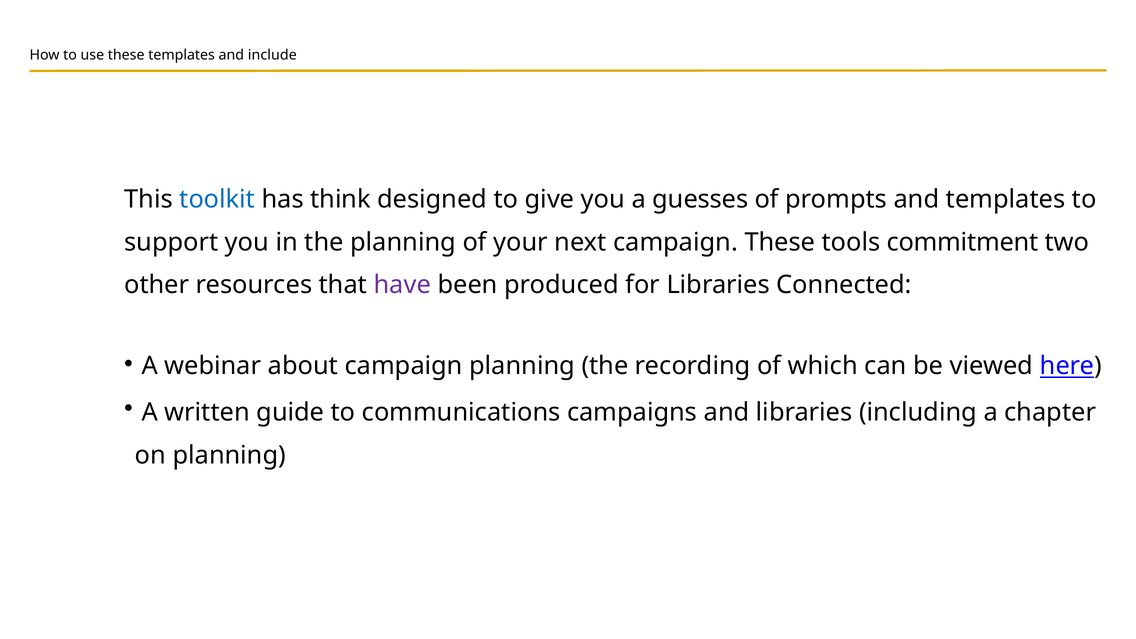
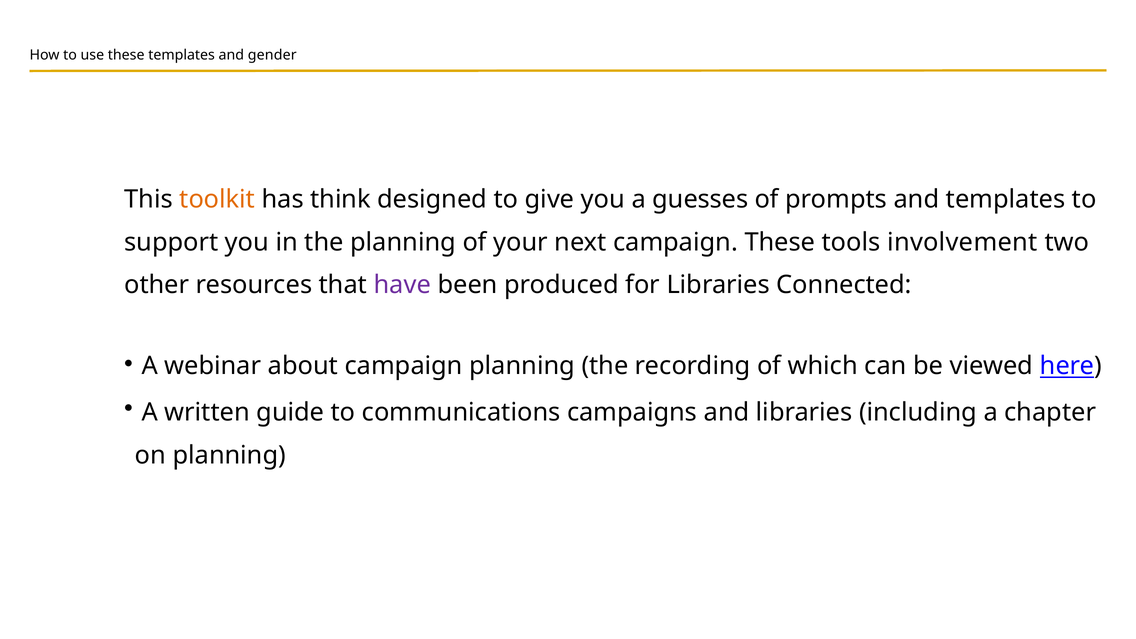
include: include -> gender (272, 55)
toolkit colour: blue -> orange (217, 200)
commitment: commitment -> involvement (962, 242)
